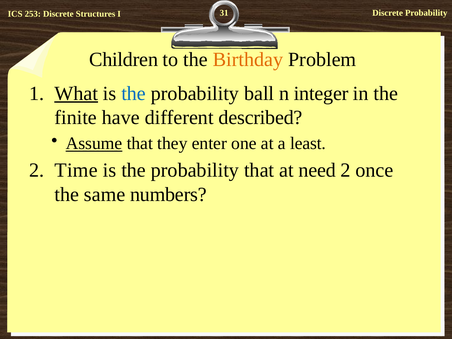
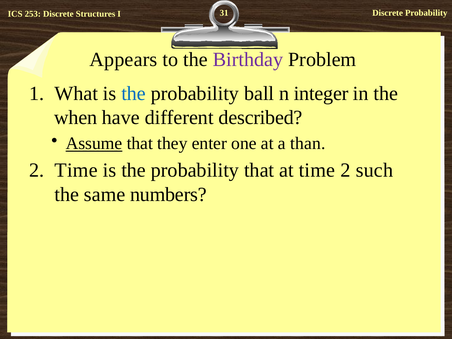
Children: Children -> Appears (123, 60)
Birthday colour: orange -> purple (248, 60)
What underline: present -> none (76, 93)
finite: finite -> when (76, 118)
least: least -> than (308, 144)
at need: need -> time (317, 170)
once: once -> such (374, 170)
